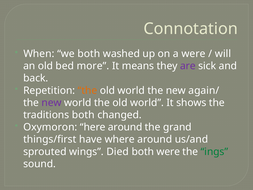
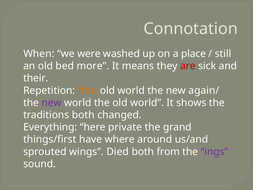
we both: both -> were (89, 54)
a were: were -> place (194, 54)
will: will -> still (223, 54)
are colour: purple -> red (188, 66)
back: back -> their (36, 78)
Oxymoron: Oxymoron -> Everything (50, 127)
here around: around -> private (125, 127)
both were: were -> from (168, 151)
ings colour: green -> purple (214, 151)
